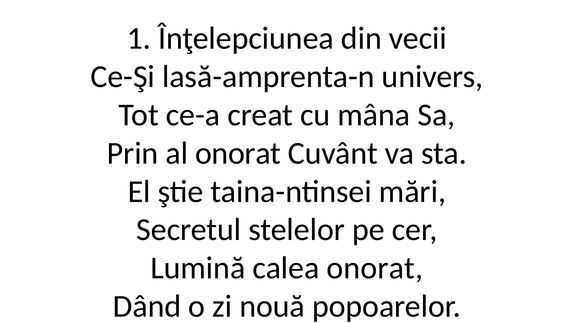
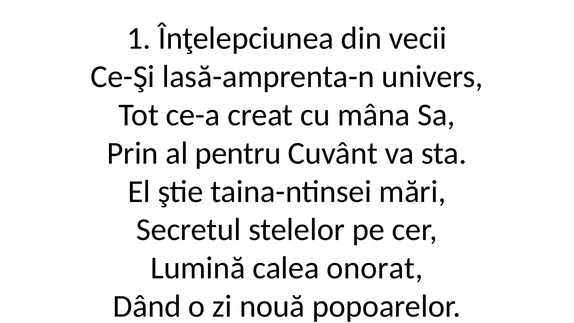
al onorat: onorat -> pentru (238, 153)
